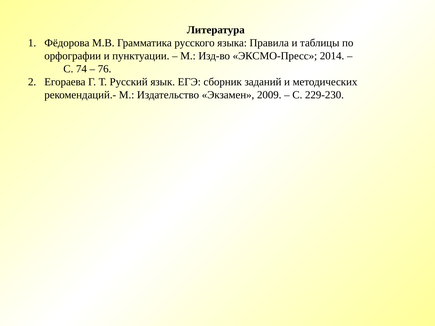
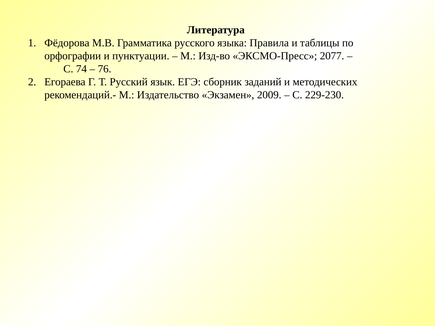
2014: 2014 -> 2077 (332, 56)
